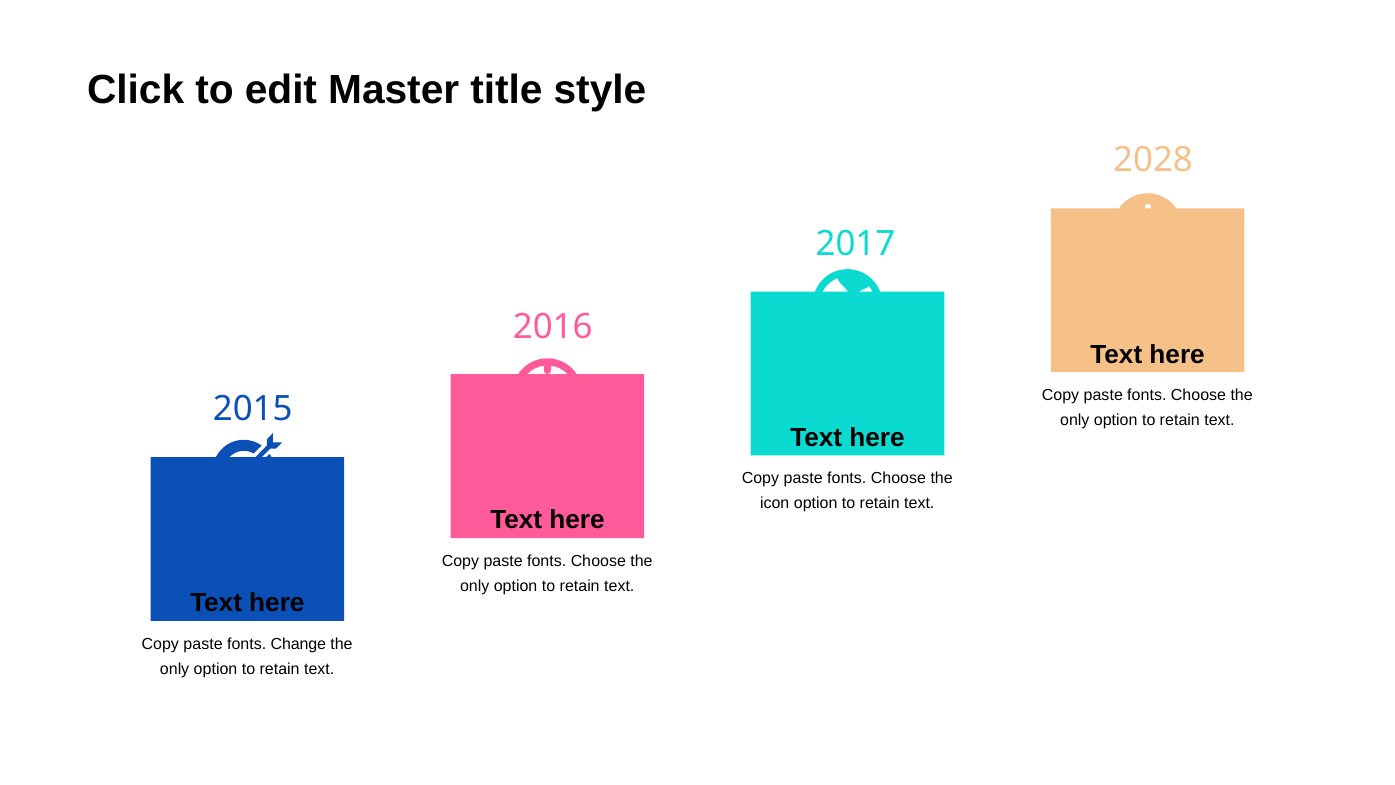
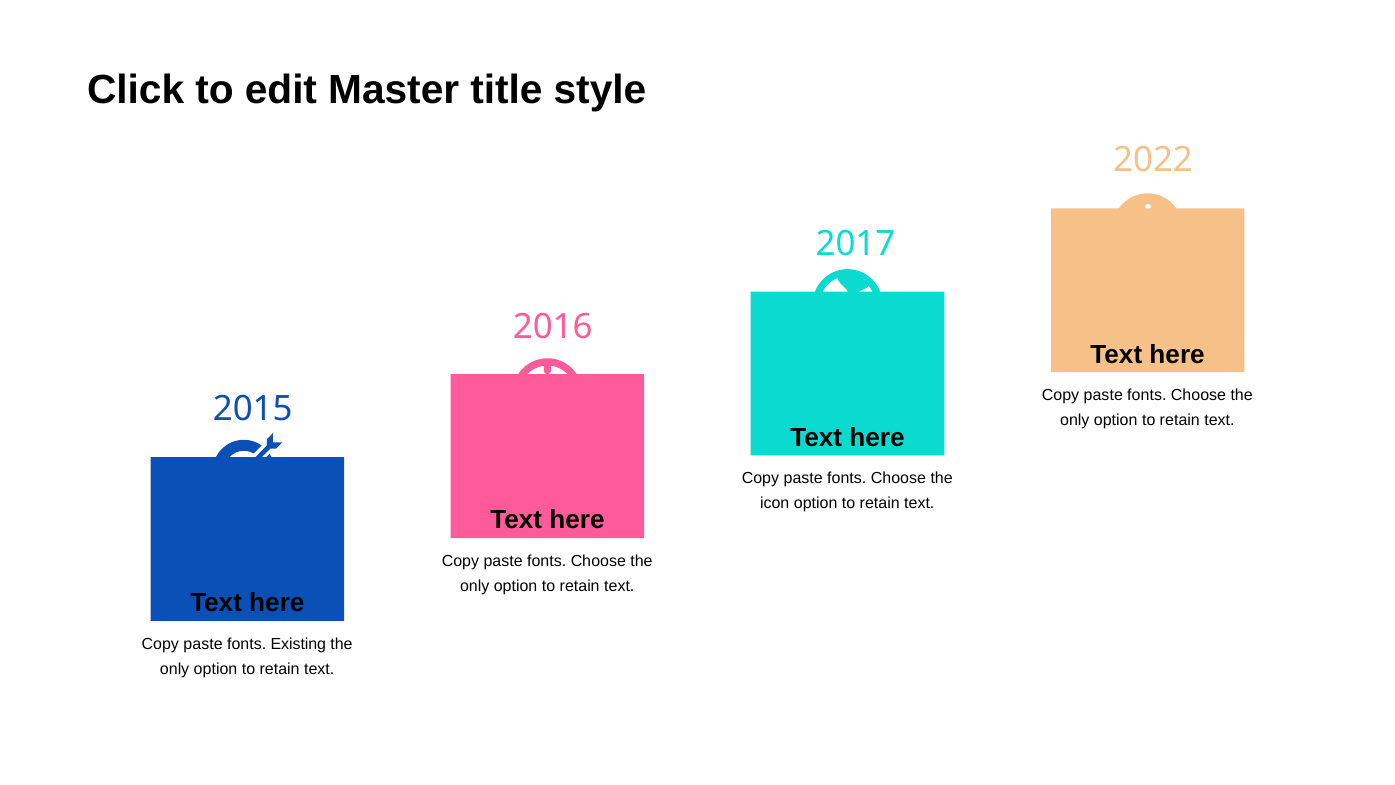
2028: 2028 -> 2022 (1153, 160)
Change: Change -> Existing (298, 644)
